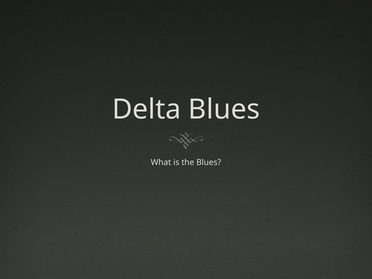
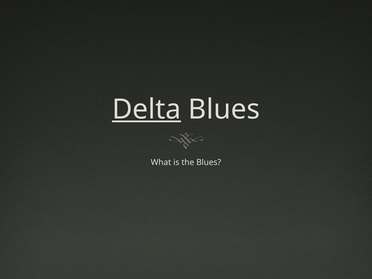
Delta underline: none -> present (147, 109)
